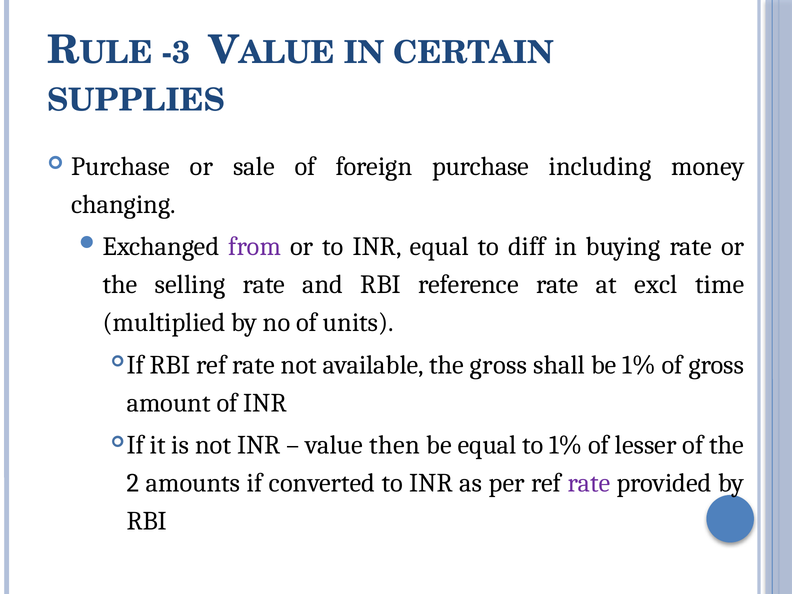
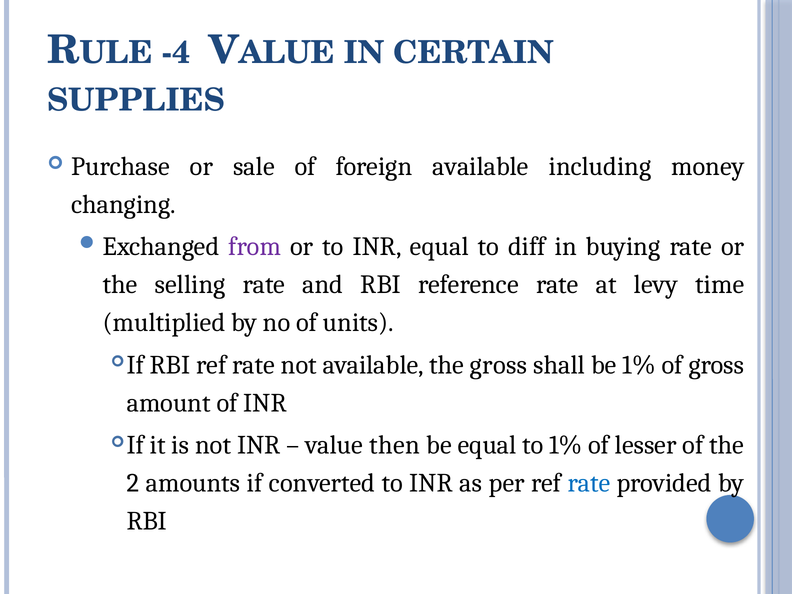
-3: -3 -> -4 (176, 53)
foreign purchase: purchase -> available (480, 167)
excl: excl -> levy (656, 285)
rate colour: purple -> blue (589, 483)
